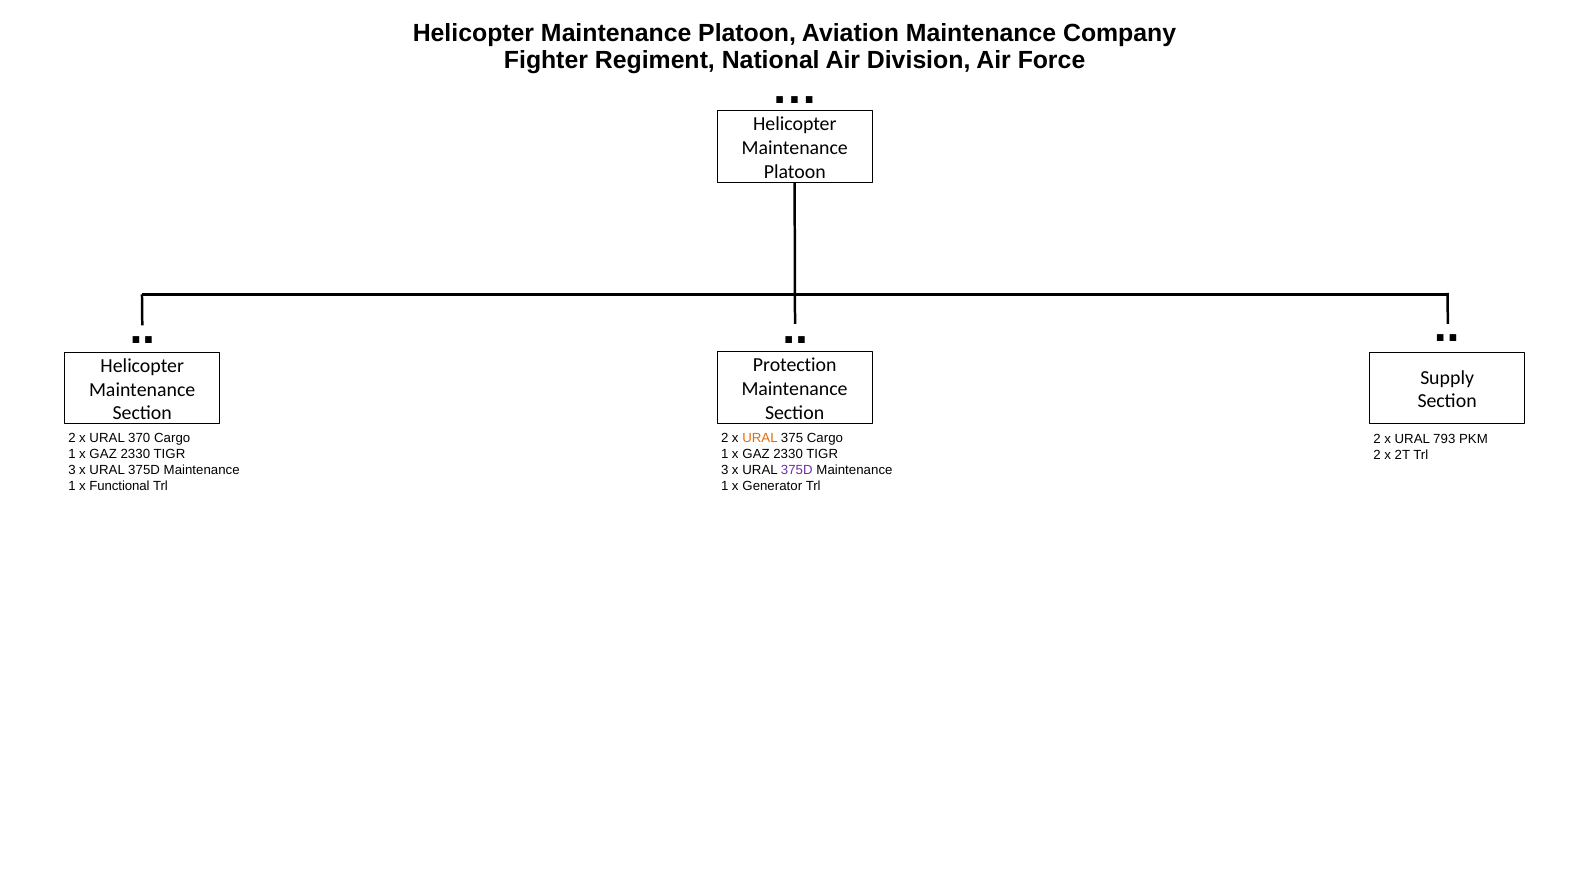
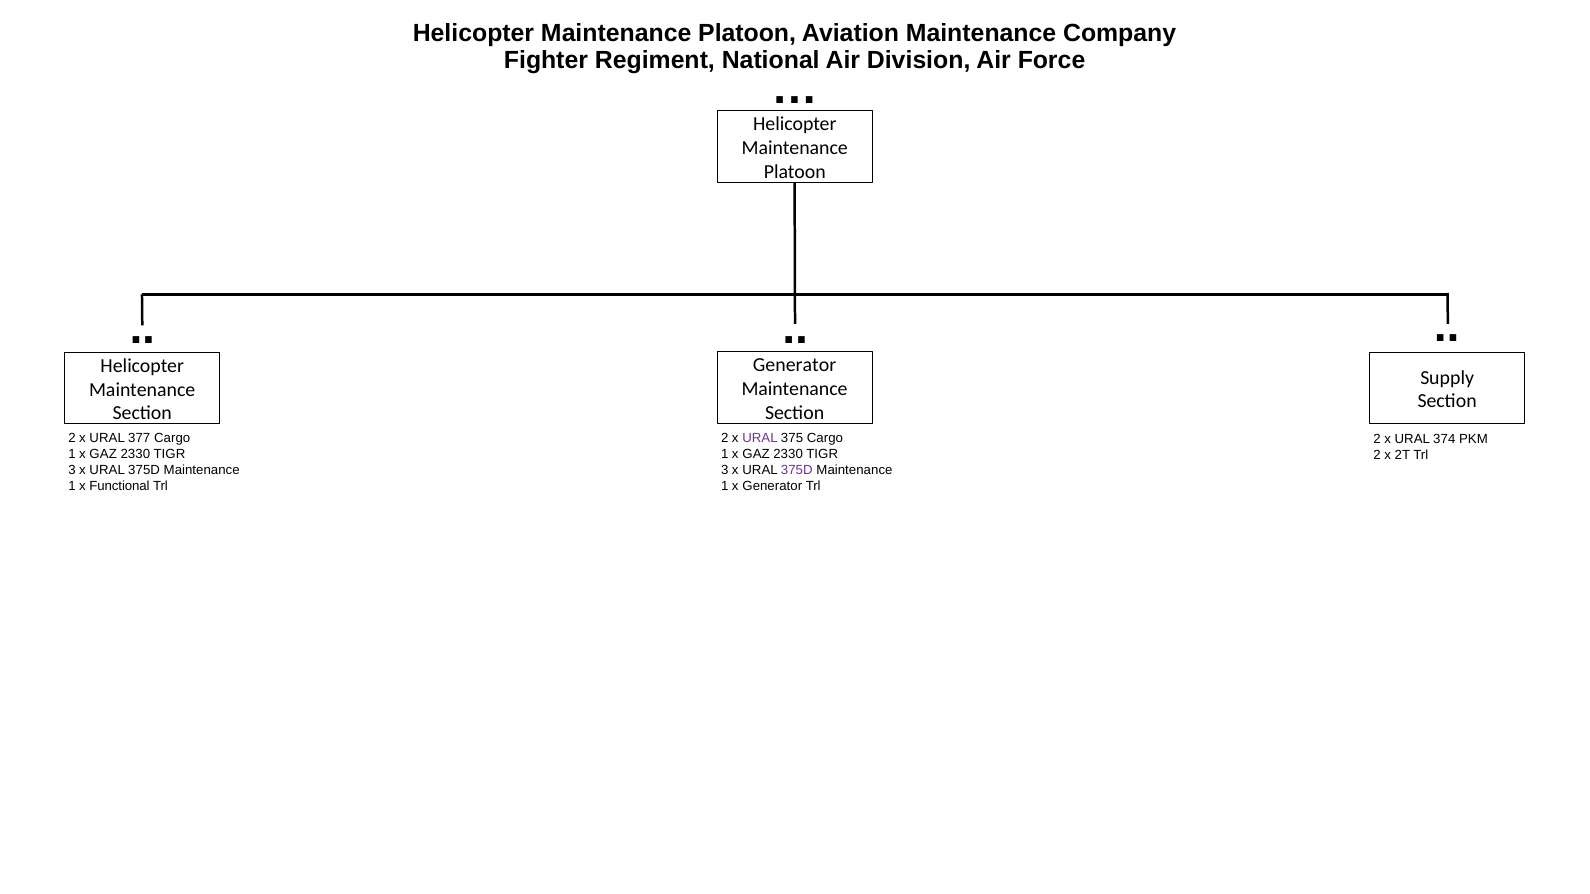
Protection: Protection -> Generator (795, 365)
URAL colour: orange -> purple (760, 438)
370: 370 -> 377 (139, 438)
793: 793 -> 374 (1444, 439)
